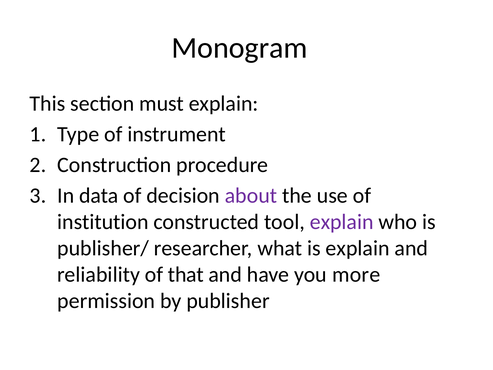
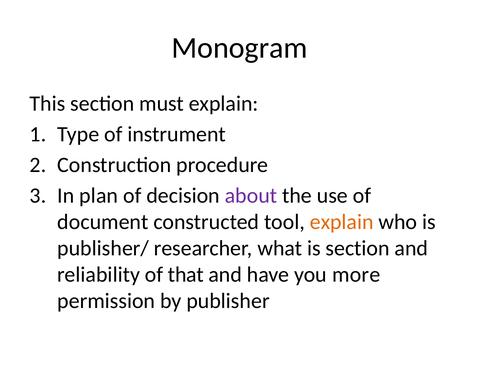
data: data -> plan (99, 195)
institution: institution -> document (103, 222)
explain colour: purple -> orange (342, 222)
is explain: explain -> section (358, 248)
